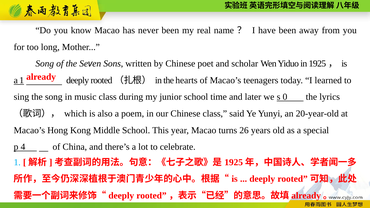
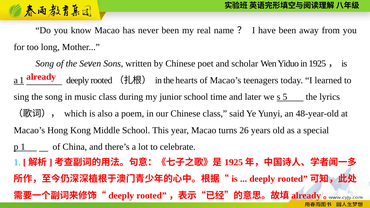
0: 0 -> 5 (285, 97)
20-year-old: 20-year-old -> 48-year-old (317, 114)
p 4: 4 -> 1 (23, 147)
